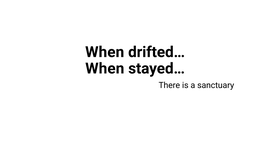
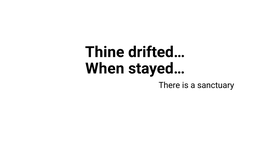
When: When -> Thine (105, 52)
